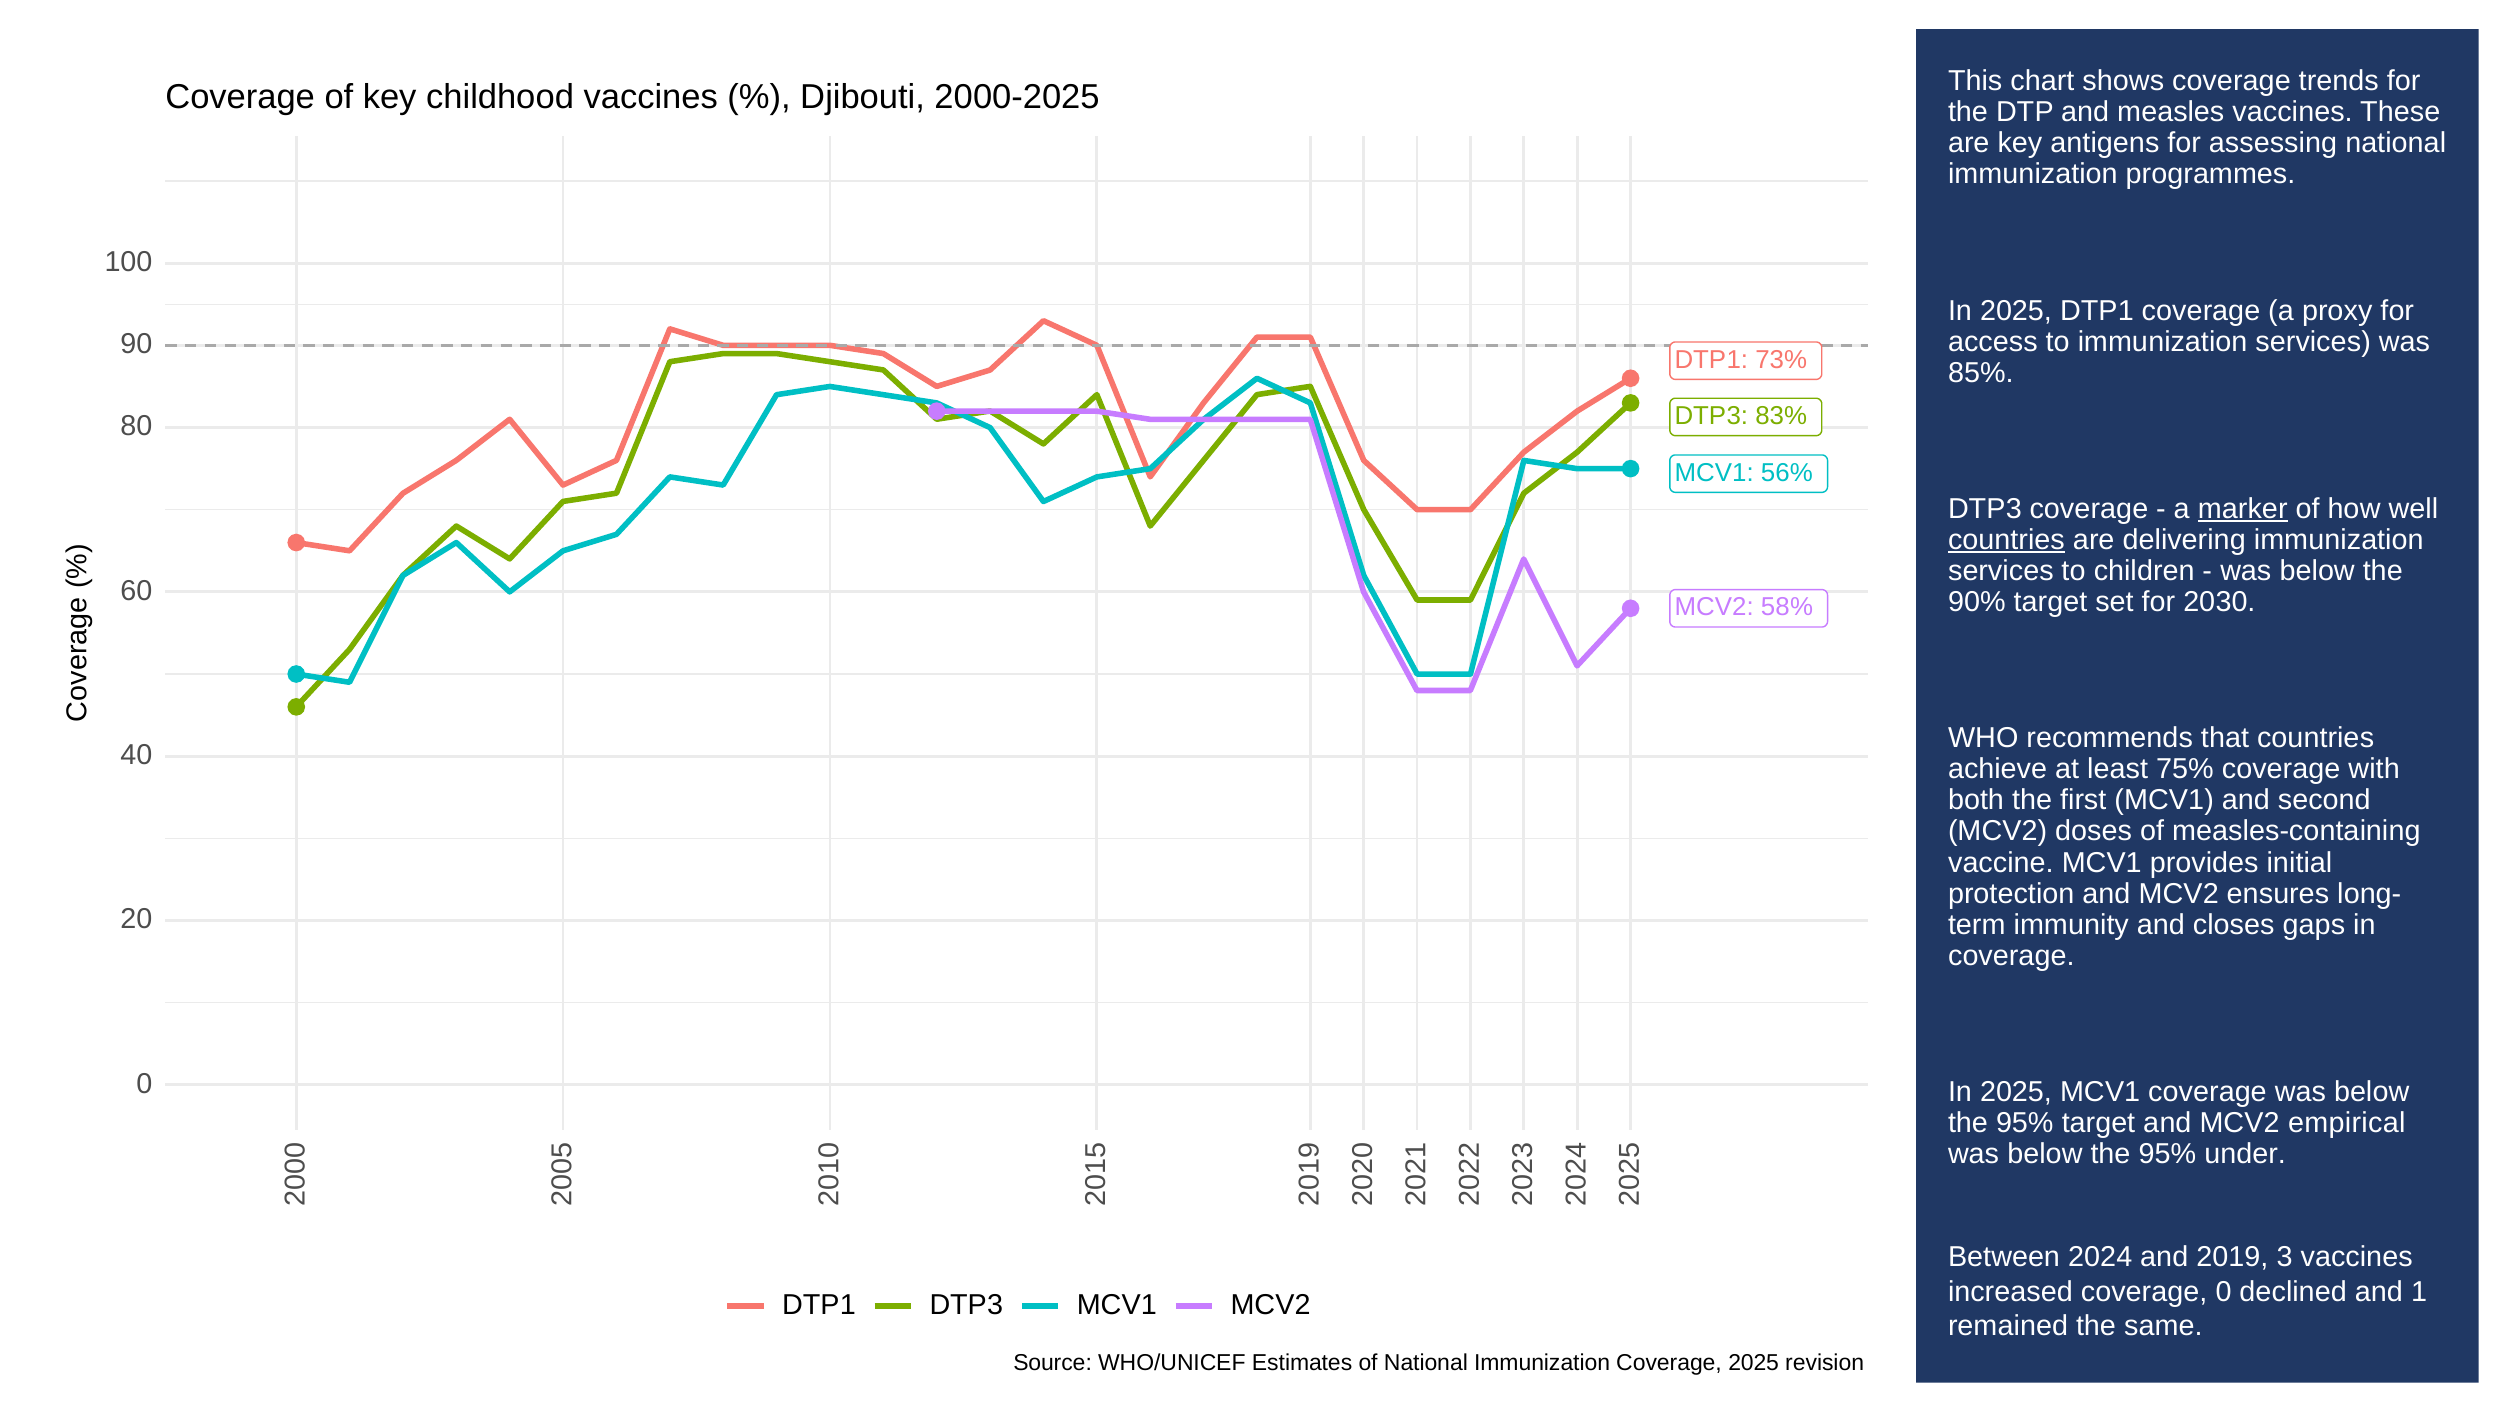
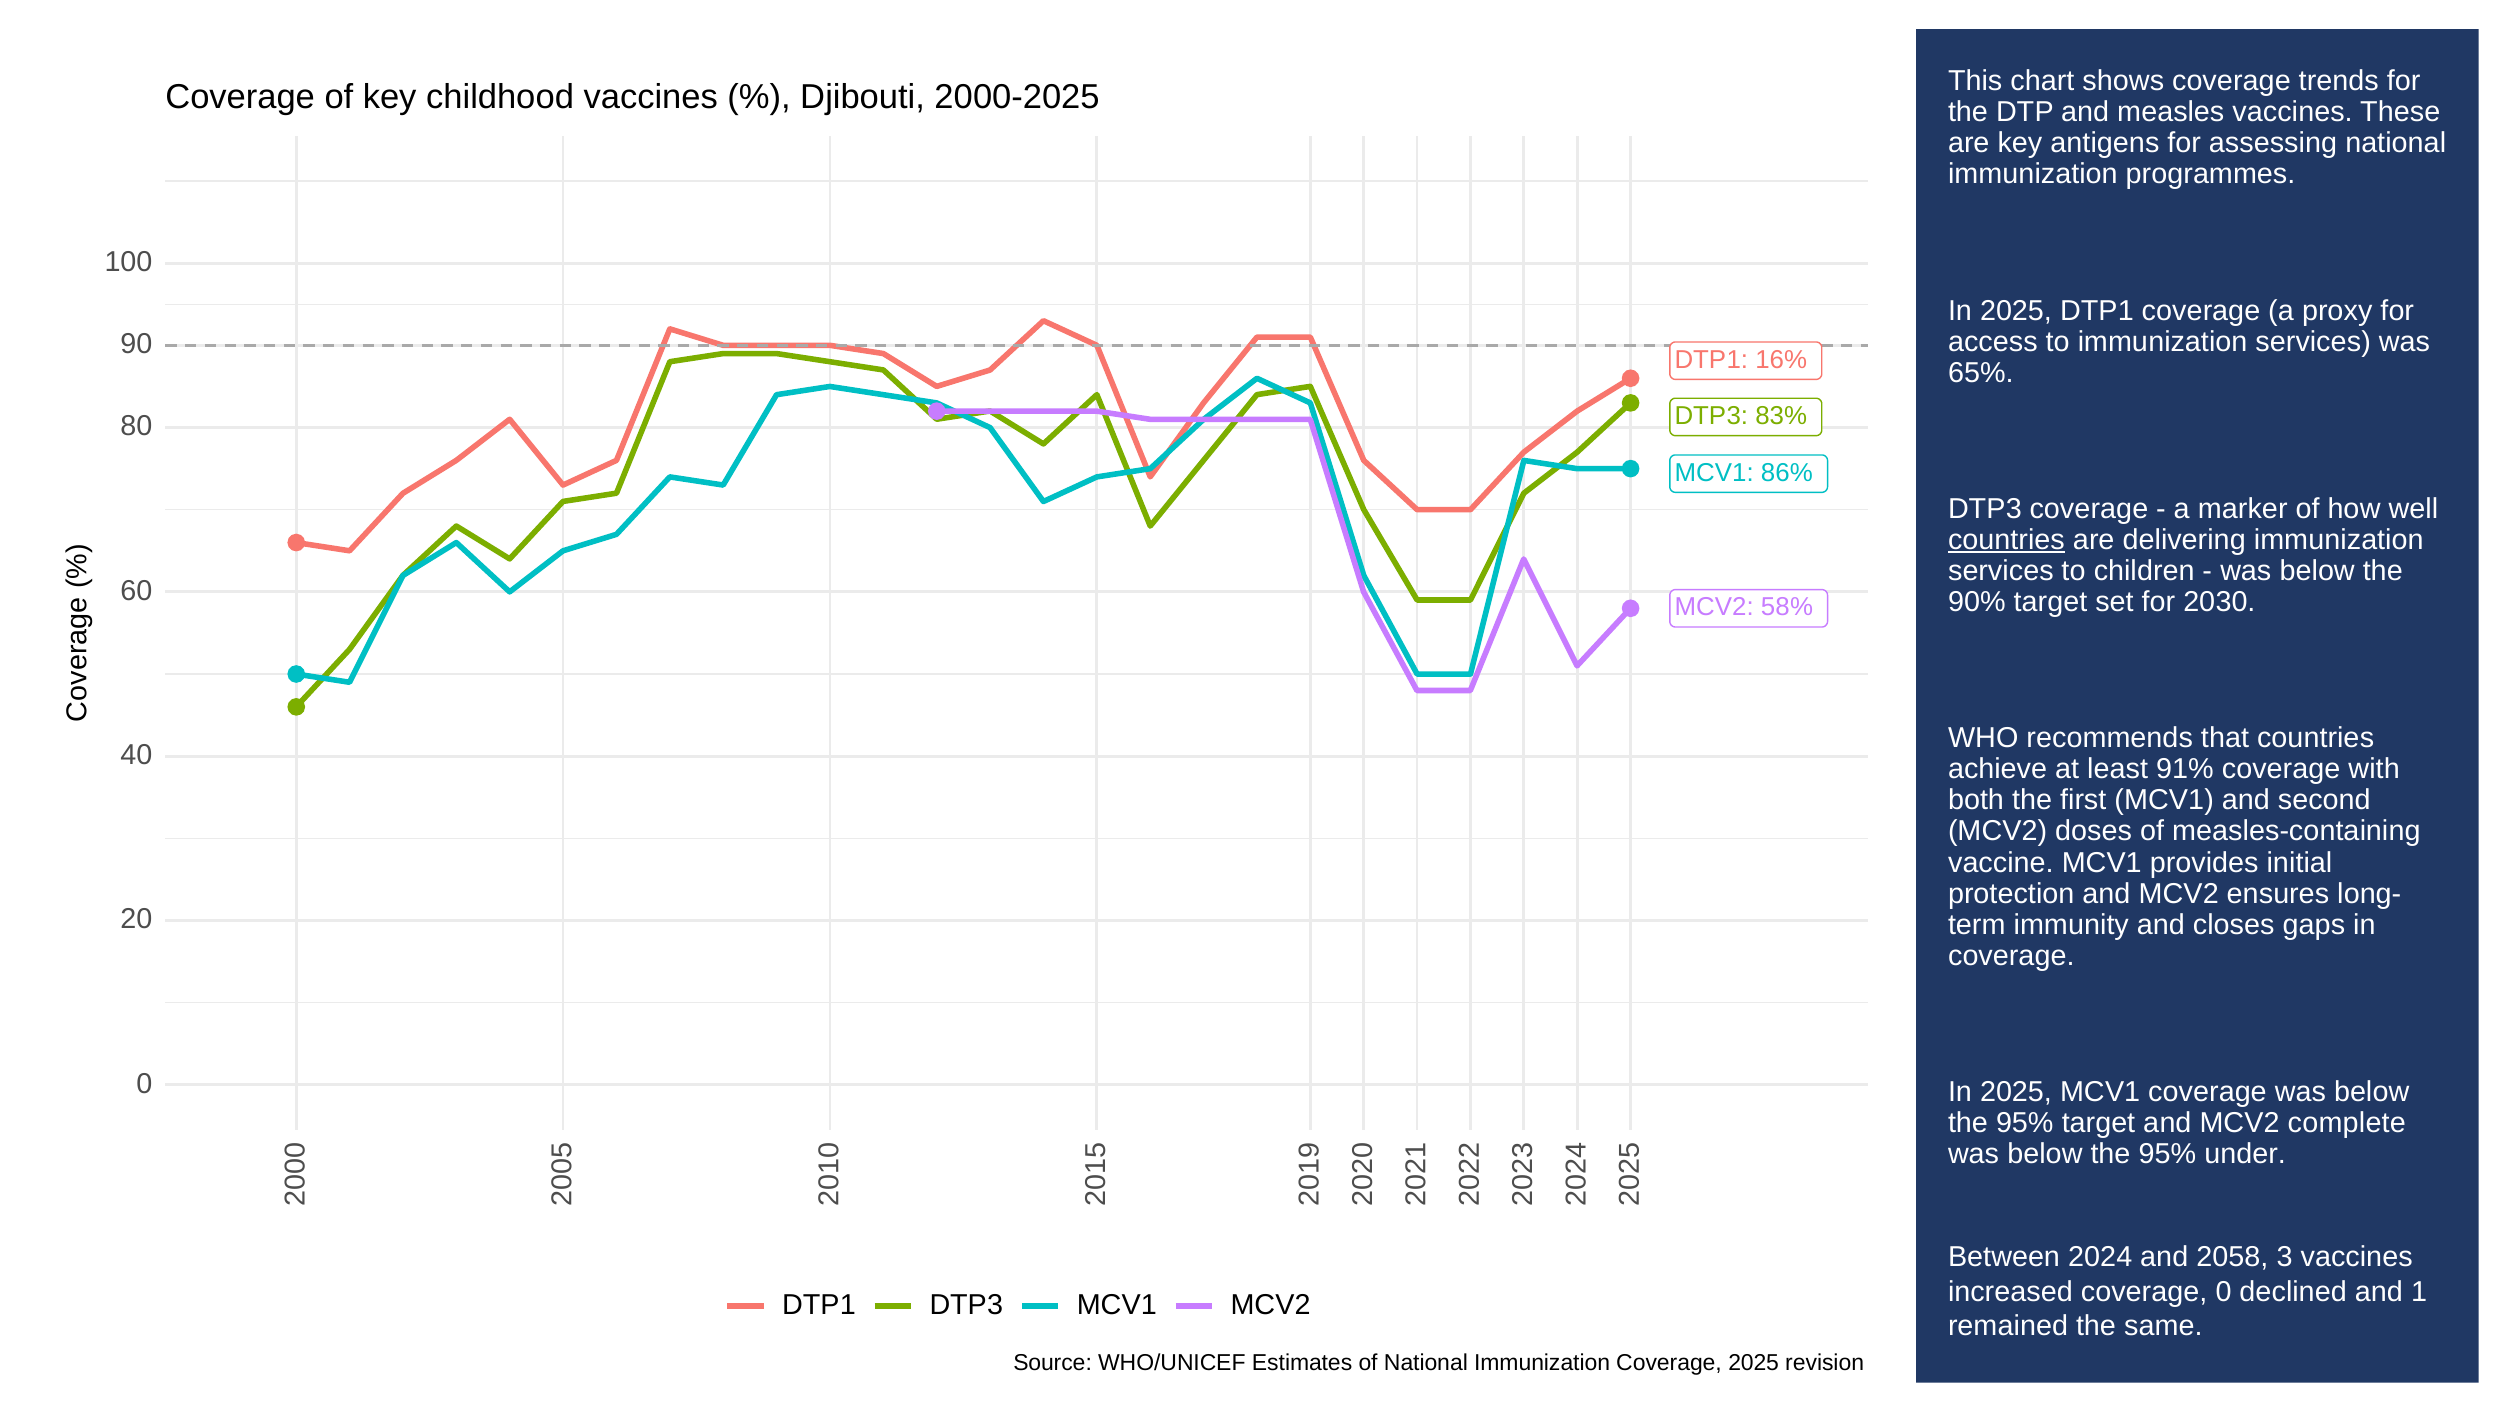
73%: 73% -> 16% (1781, 360)
85%: 85% -> 65% (1981, 373)
56%: 56% -> 86% (1787, 472)
marker underline: present -> none (2243, 509)
75%: 75% -> 91% (2185, 769)
empirical: empirical -> complete (2347, 1123)
2019: 2019 -> 2058 (2232, 1257)
